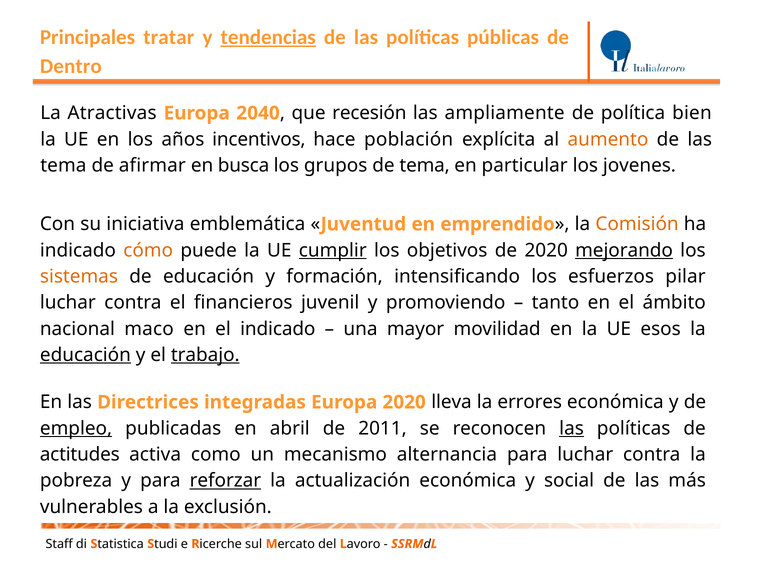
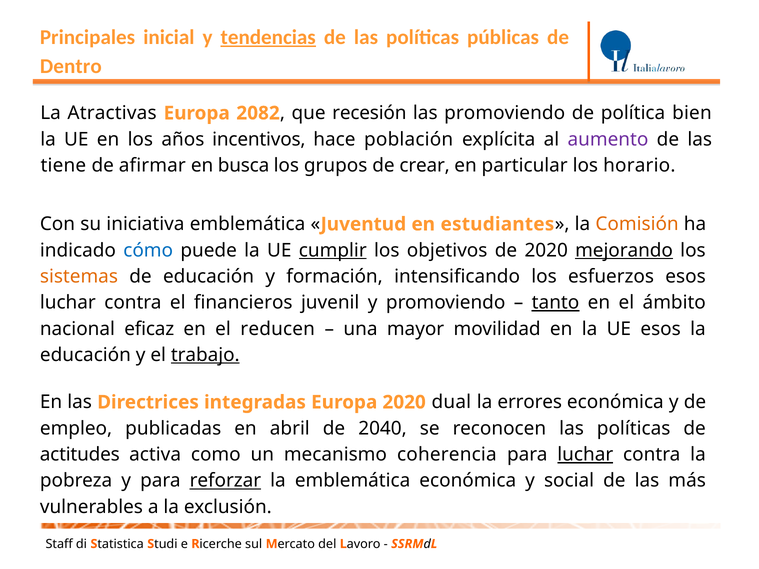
tratar: tratar -> inicial (169, 37)
2040: 2040 -> 2082 (258, 113)
las ampliamente: ampliamente -> promoviendo (505, 113)
aumento colour: orange -> purple (608, 139)
tema: tema -> tiene (63, 166)
de tema: tema -> crear (425, 166)
jovenes: jovenes -> horario (639, 166)
emprendido: emprendido -> estudiantes (497, 224)
cómo colour: orange -> blue (148, 250)
esfuerzos pilar: pilar -> esos (686, 277)
tanto underline: none -> present (556, 303)
maco: maco -> eficaz (149, 329)
el indicado: indicado -> reducen (278, 329)
educación underline: present -> none (85, 355)
lleva: lleva -> dual (451, 402)
empleo underline: present -> none (76, 429)
2011: 2011 -> 2040 (383, 429)
las underline: present -> none (572, 429)
alternancia: alternancia -> coherencia (447, 455)
luchar underline: none -> present (585, 455)
la actualización: actualización -> emblemática (353, 481)
